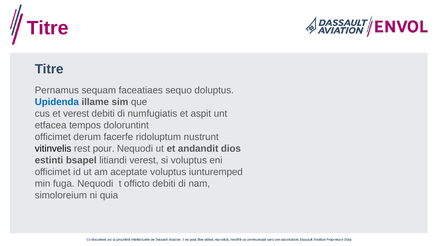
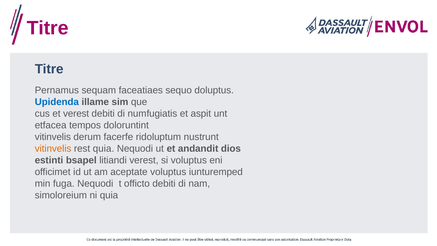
officimet: officimet -> vitinvelis (53, 137)
vitinvelis colour: black -> orange (53, 148)
rest pour: pour -> quia (104, 148)
